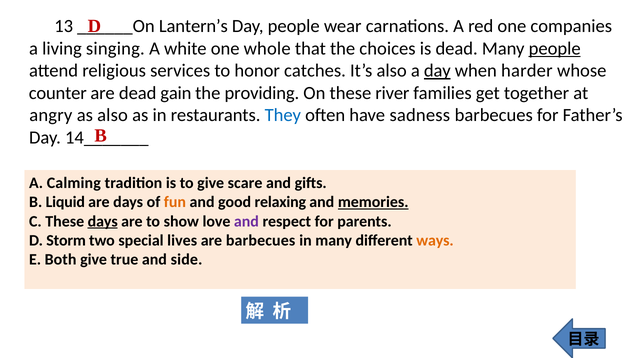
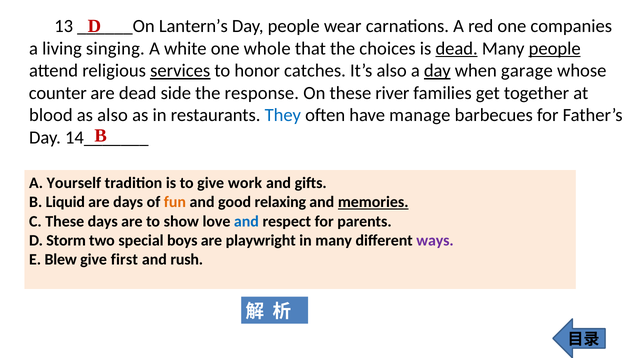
dead underline: none -> present (457, 48)
services underline: none -> present (180, 71)
harder: harder -> garage (527, 71)
gain: gain -> side (176, 93)
providing: providing -> response (262, 93)
angry: angry -> blood (51, 115)
sadness: sadness -> manage (420, 115)
Calming: Calming -> Yourself (74, 183)
scare: scare -> work (245, 183)
days underline: present -> none (103, 221)
and colour: purple -> blue (246, 221)
lives: lives -> boys (182, 241)
are barbecues: barbecues -> playwright (261, 241)
ways colour: orange -> purple (435, 241)
Both: Both -> Blew (61, 260)
true: true -> first (124, 260)
side: side -> rush (187, 260)
